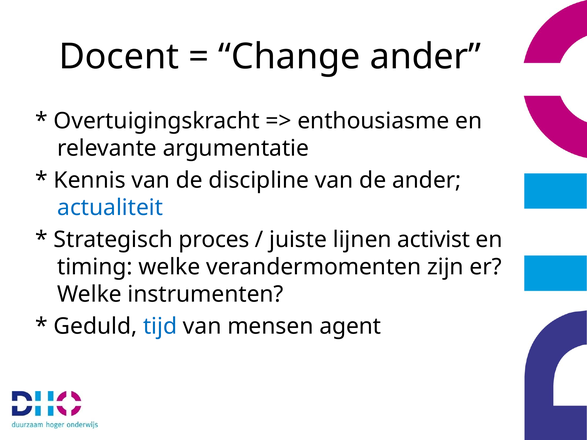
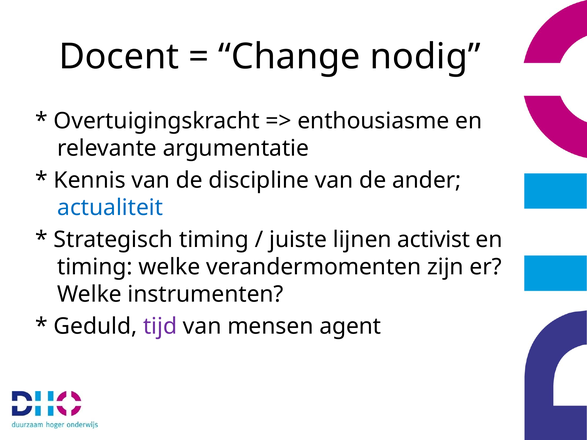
Change ander: ander -> nodig (425, 57)
Strategisch proces: proces -> timing (214, 240)
tijd colour: blue -> purple (160, 327)
